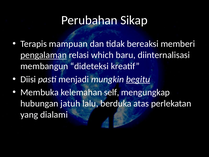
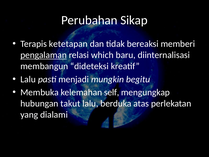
mampuan: mampuan -> ketetapan (68, 44)
Diisi: Diisi -> Lalu (28, 79)
begitu underline: present -> none (138, 79)
jatuh: jatuh -> takut (70, 103)
